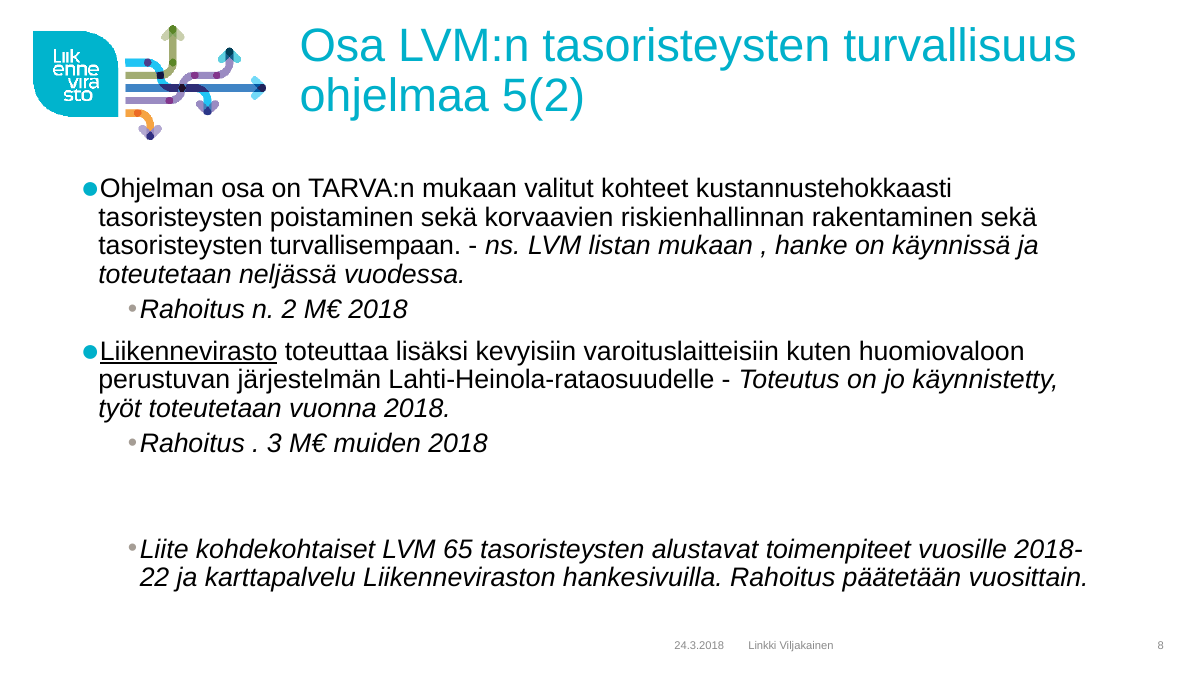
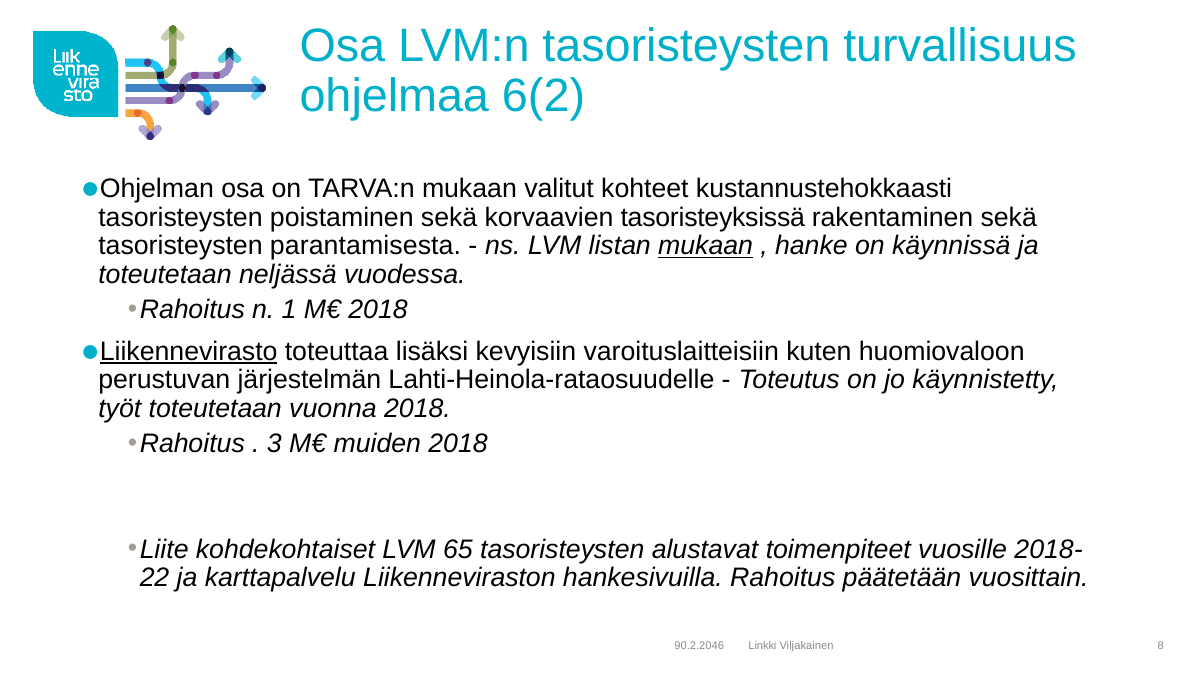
5(2: 5(2 -> 6(2 (544, 96)
riskienhallinnan: riskienhallinnan -> tasoristeyksissä (713, 217)
turvallisempaan: turvallisempaan -> parantamisesta (365, 246)
mukaan underline: none -> present (706, 246)
2: 2 -> 1 (289, 310)
24.3.2018: 24.3.2018 -> 90.2.2046 (699, 646)
